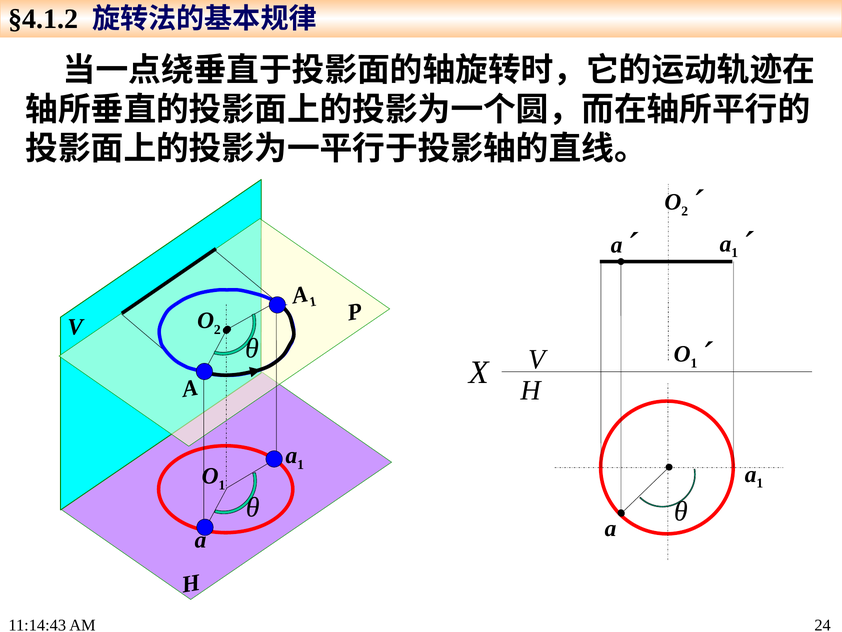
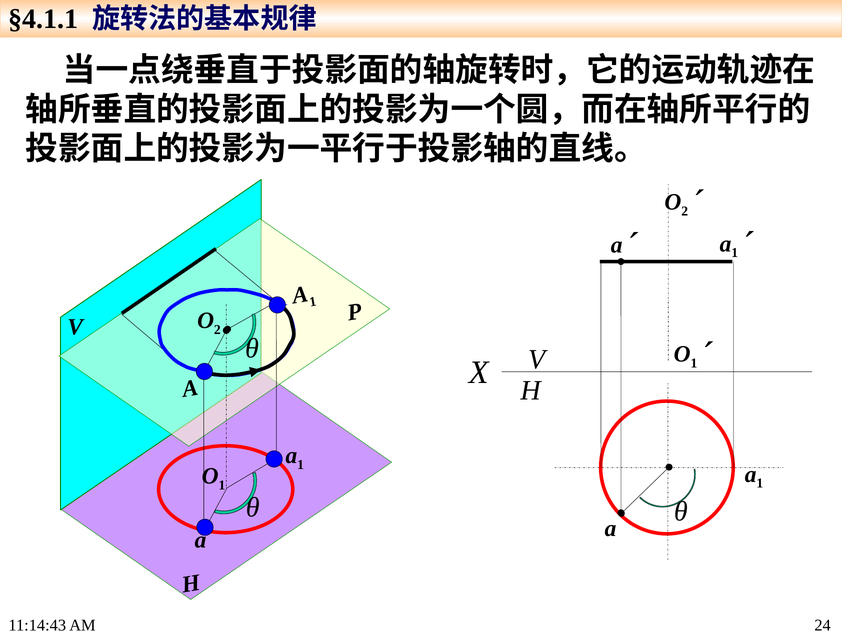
§4.1.2: §4.1.2 -> §4.1.1 (43, 19)
